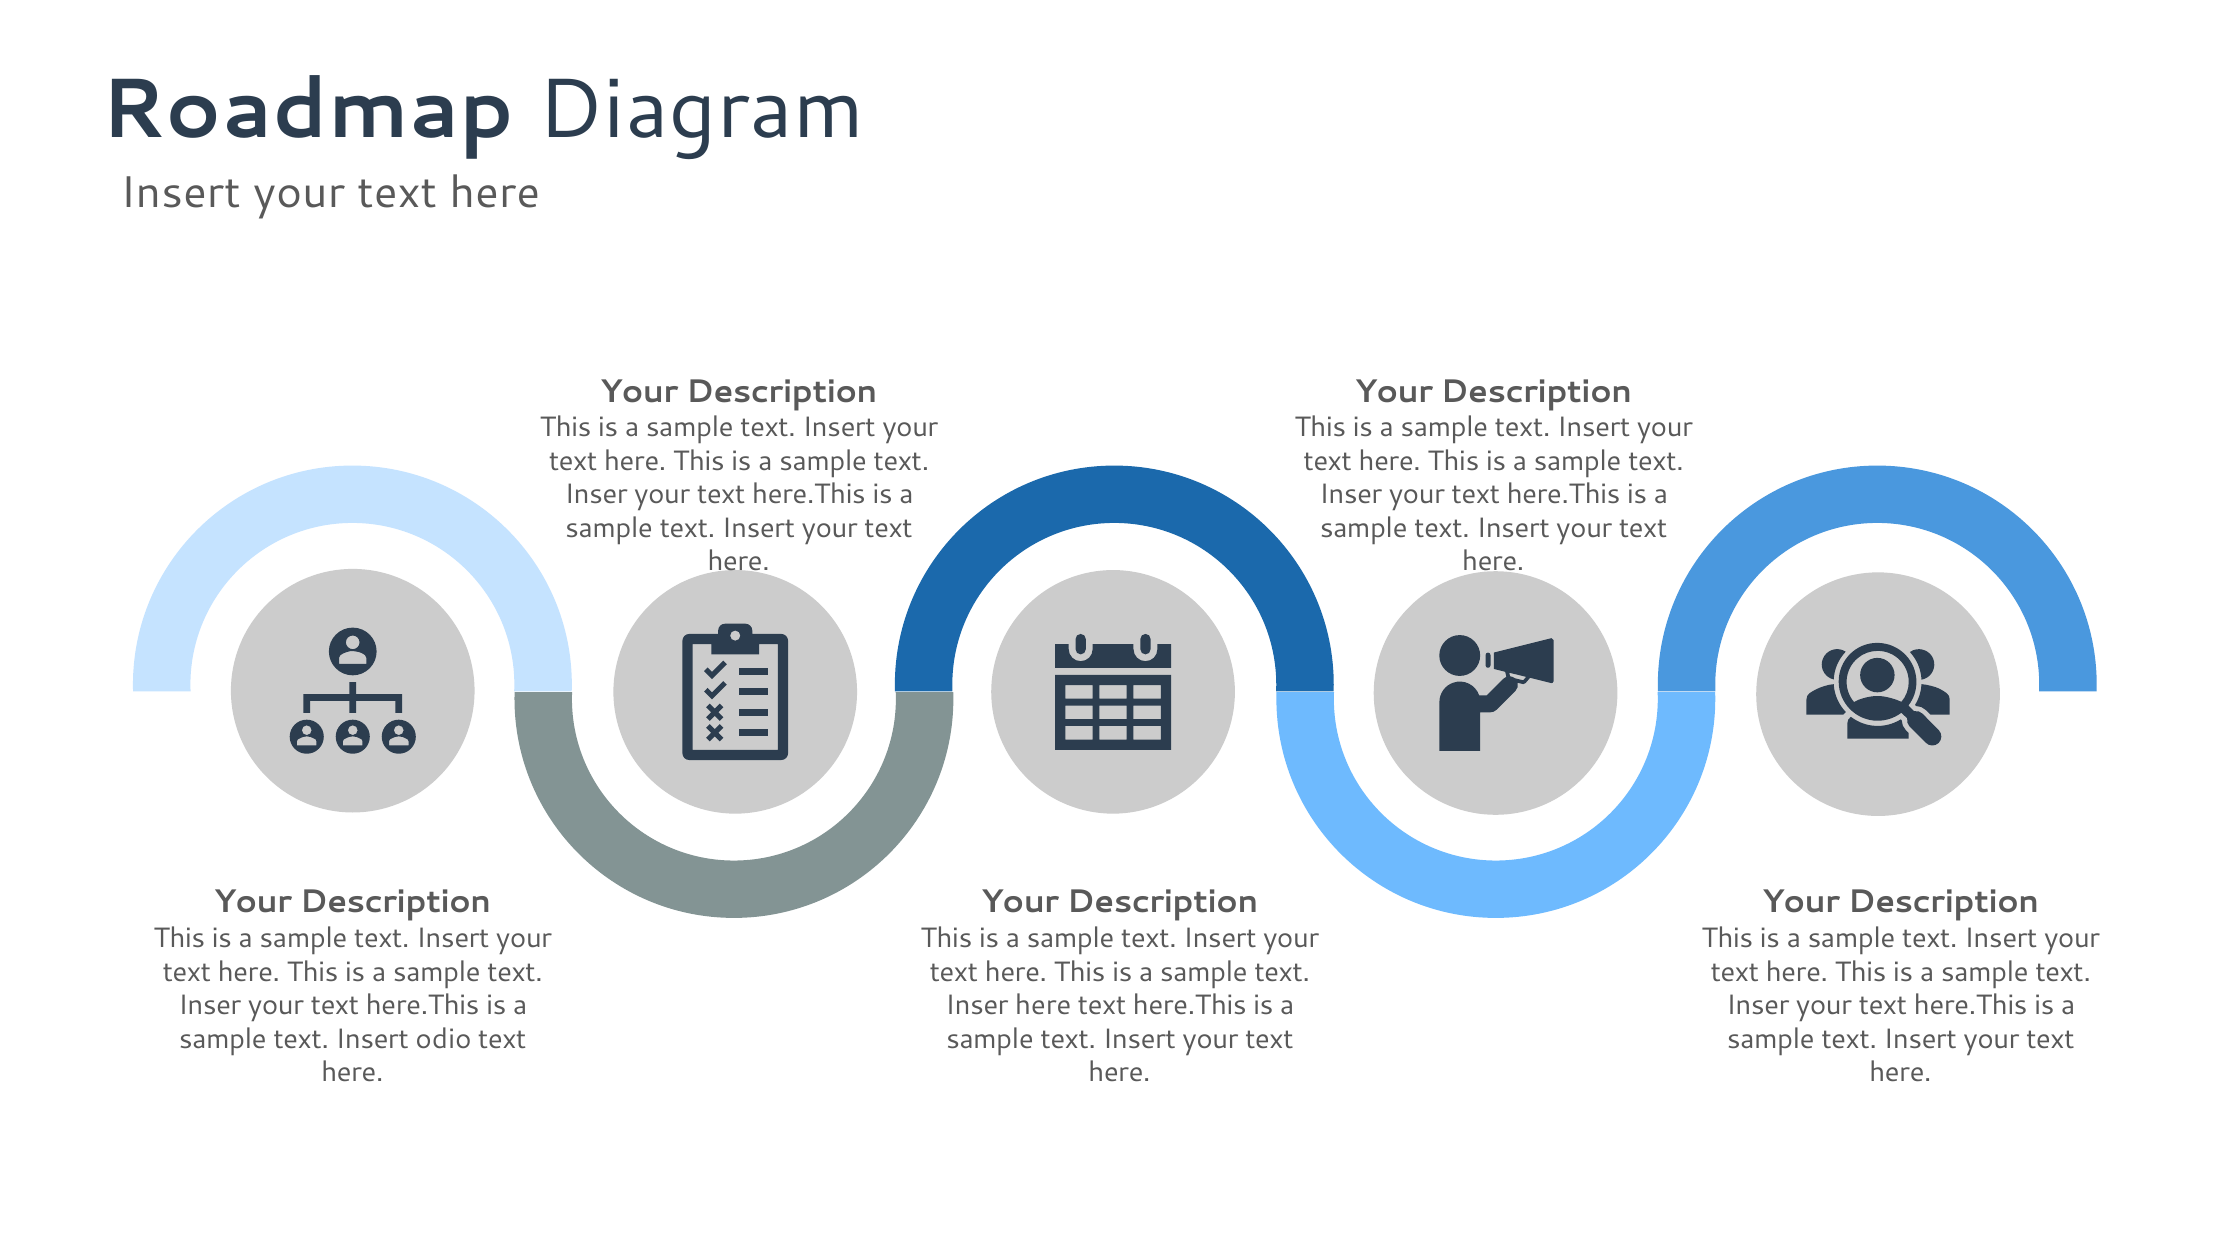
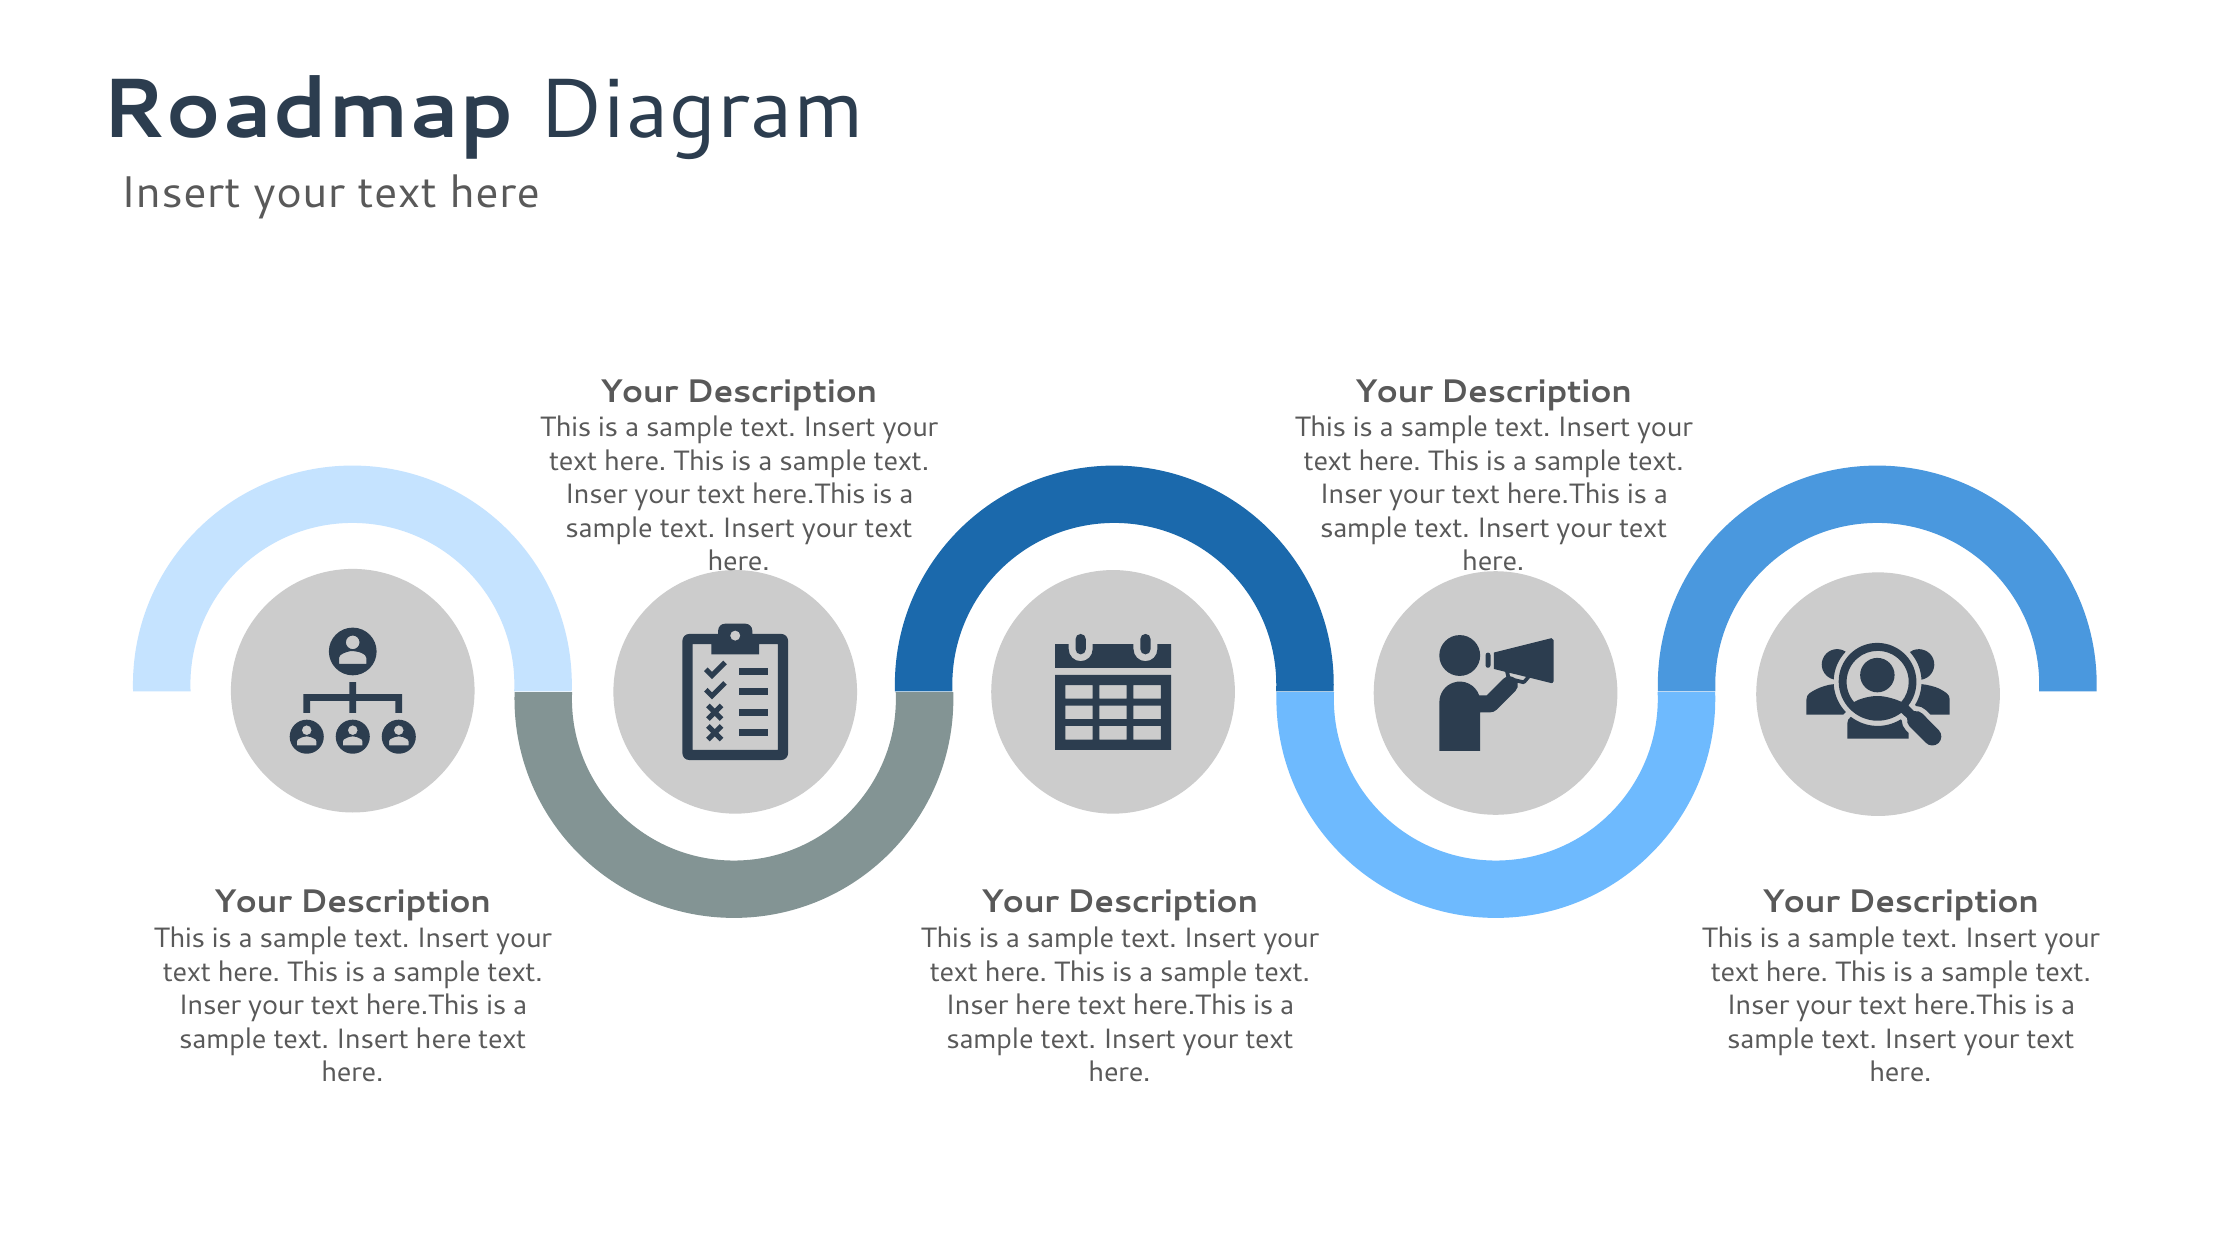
Insert odio: odio -> here (444, 1039)
